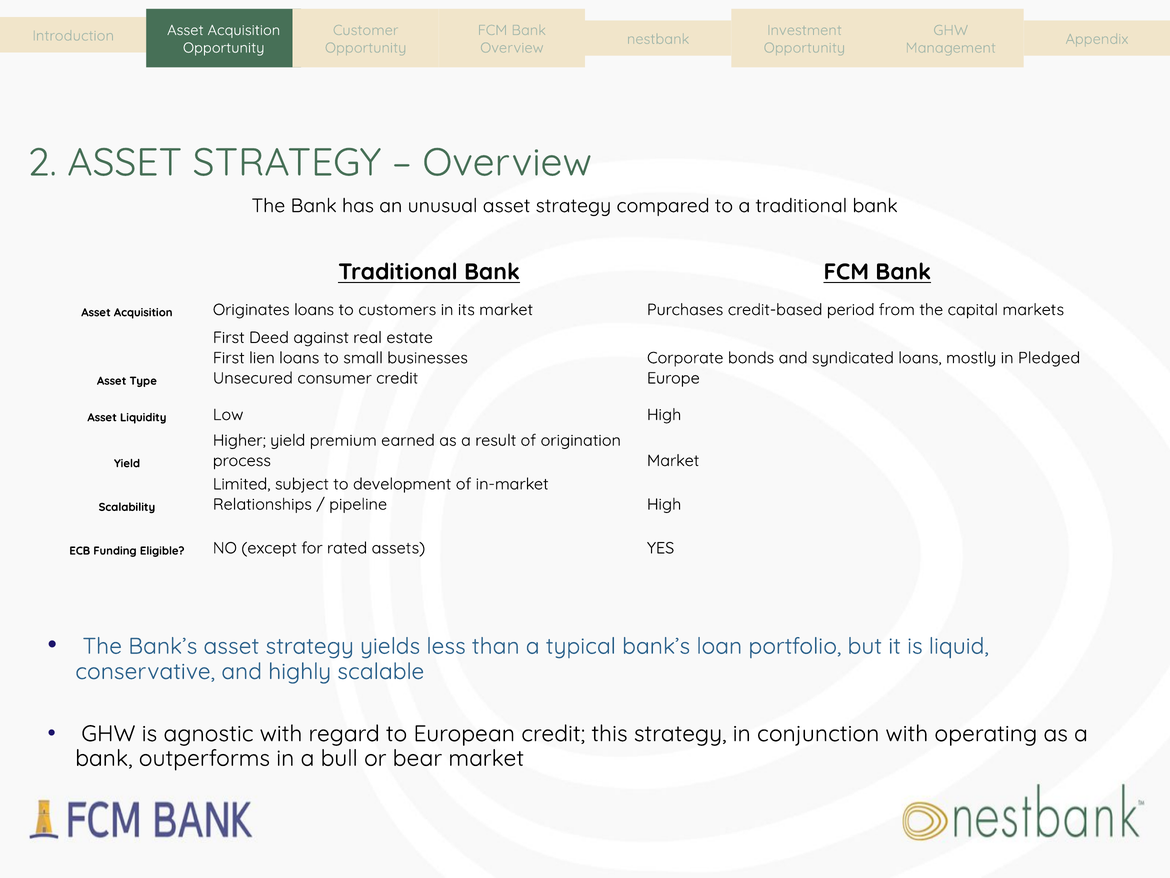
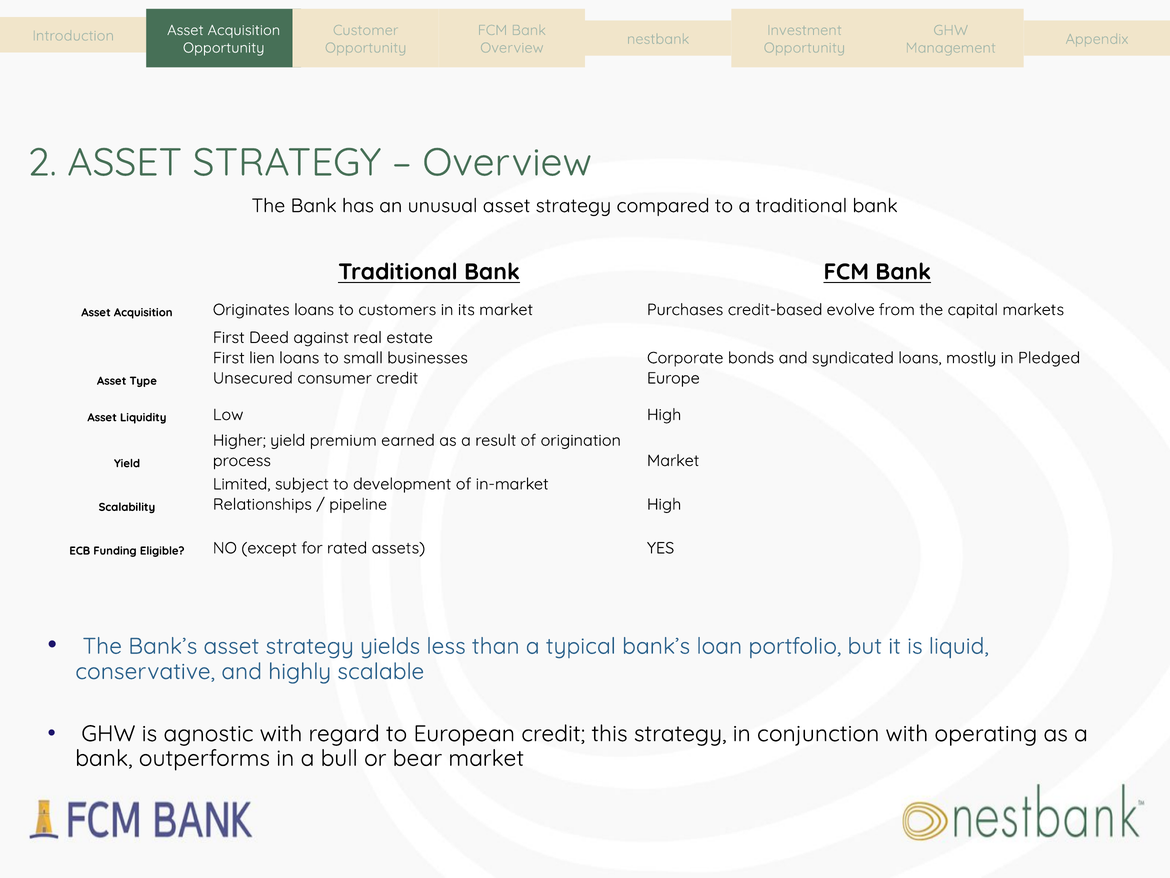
period: period -> evolve (851, 310)
